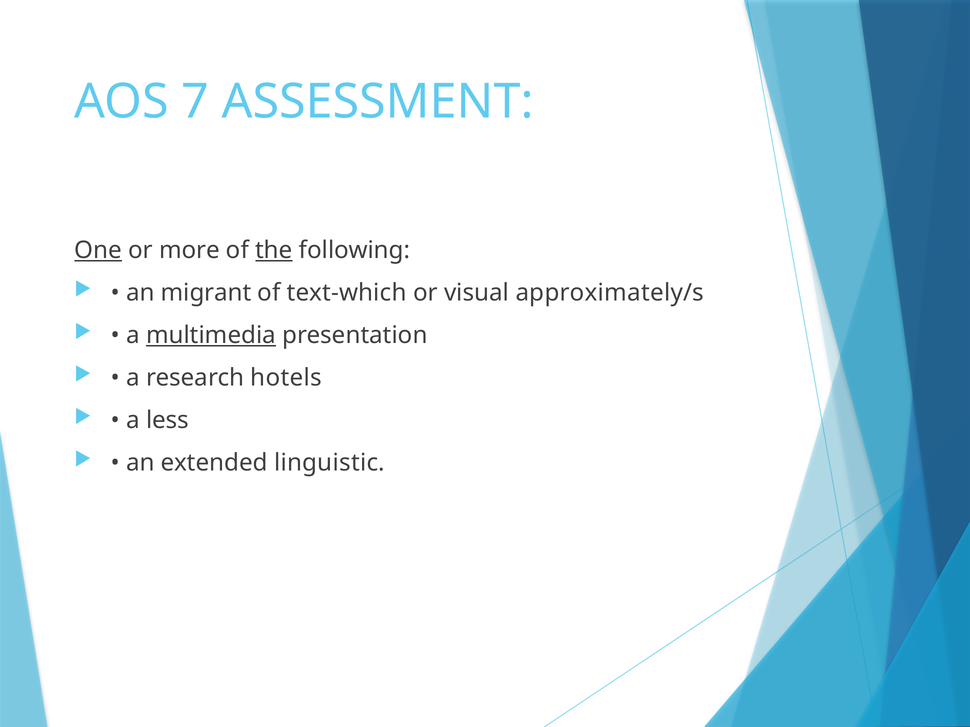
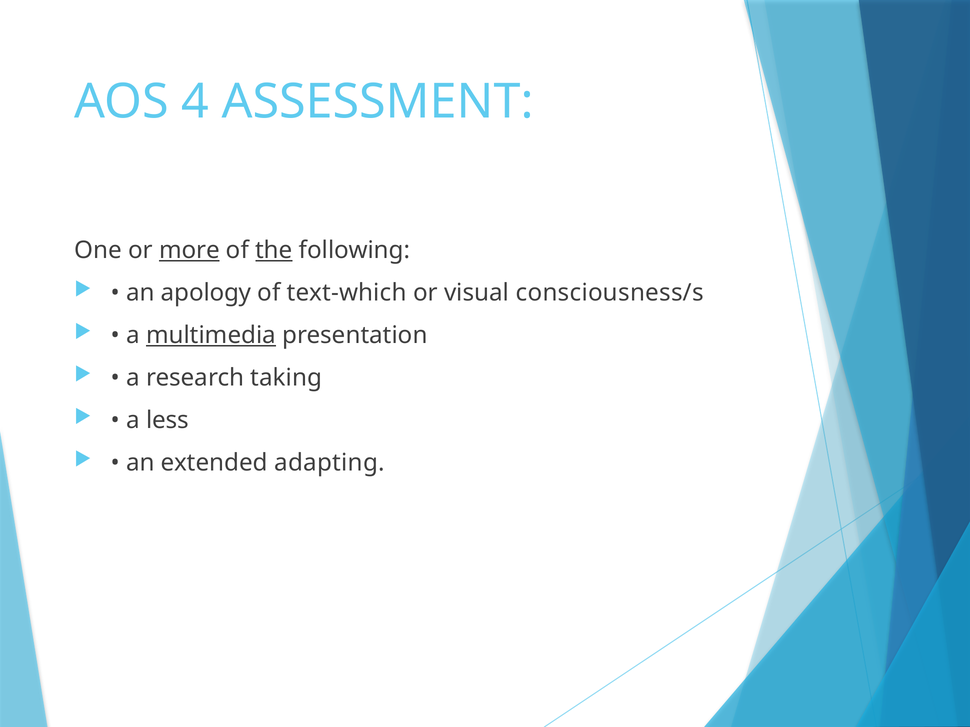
7: 7 -> 4 (195, 102)
One underline: present -> none (98, 250)
more underline: none -> present (189, 250)
migrant: migrant -> apology (206, 293)
approximately/s: approximately/s -> consciousness/s (610, 293)
hotels: hotels -> taking (286, 378)
linguistic: linguistic -> adapting (330, 463)
